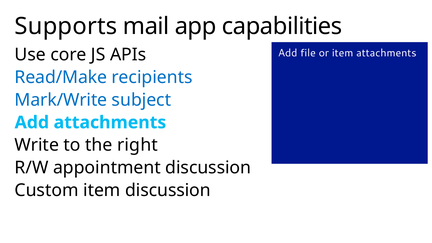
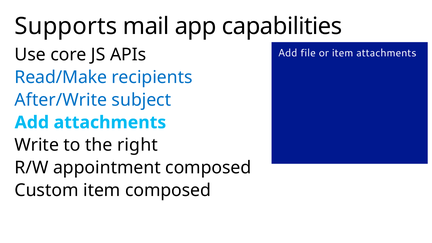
Mark/Write: Mark/Write -> After/Write (61, 100)
appointment discussion: discussion -> composed (208, 168)
item discussion: discussion -> composed (168, 190)
